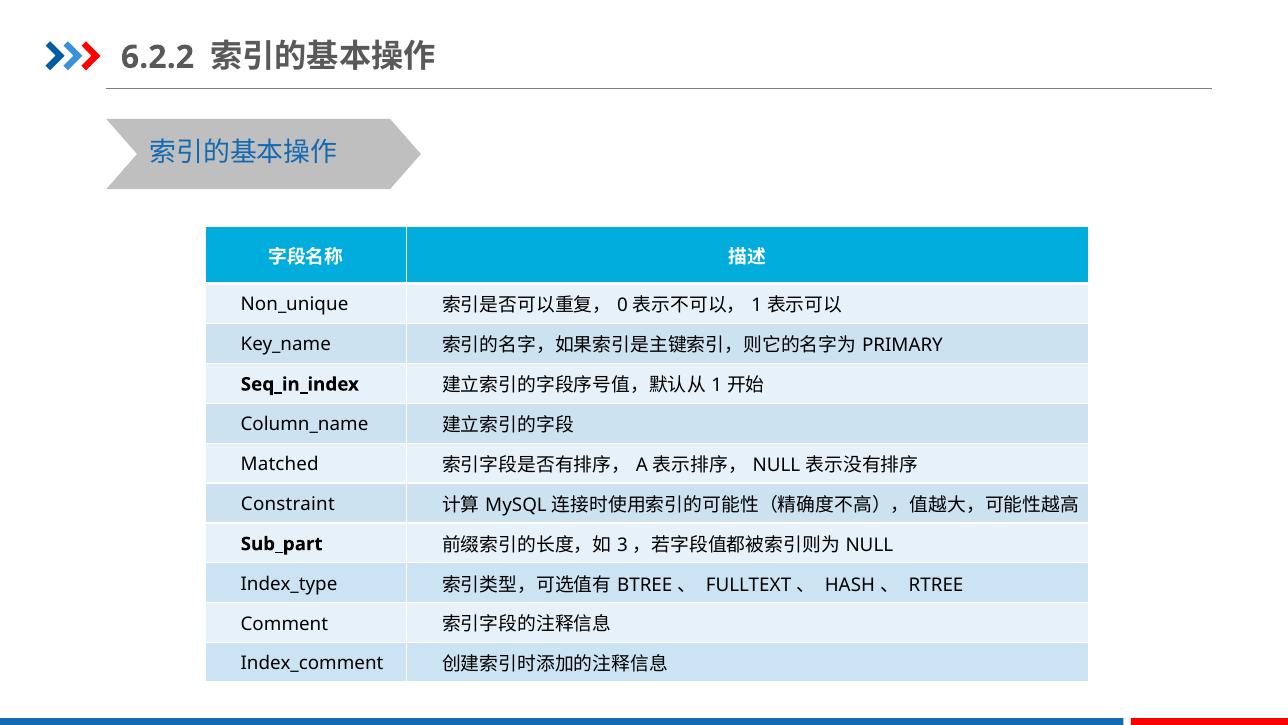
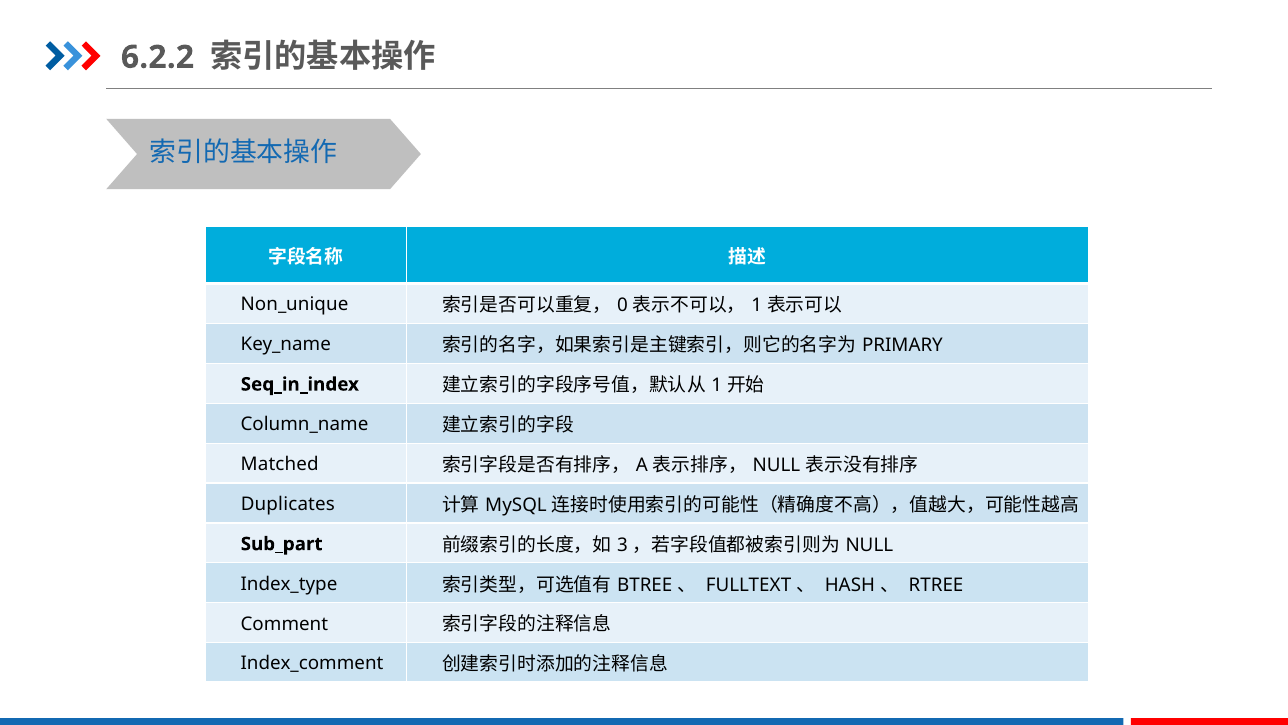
Constraint: Constraint -> Duplicates (288, 504)
